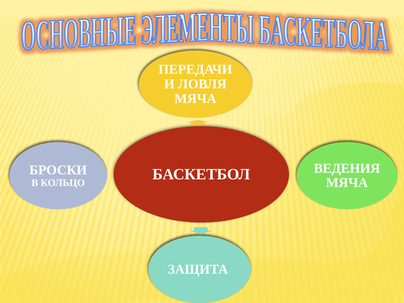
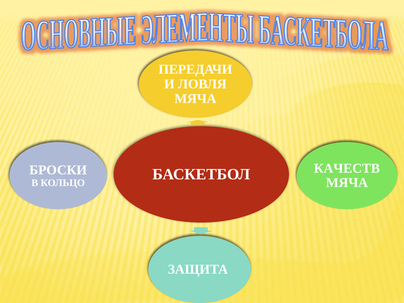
ВЕДЕНИЯ: ВЕДЕНИЯ -> КАЧЕСТВ (347, 168)
